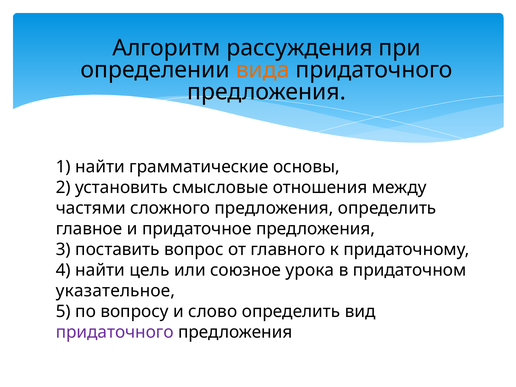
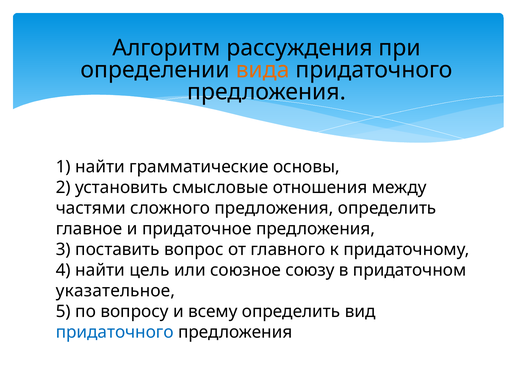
урока: урока -> союзу (310, 270)
слово: слово -> всему (213, 311)
придаточного colour: purple -> blue (115, 332)
